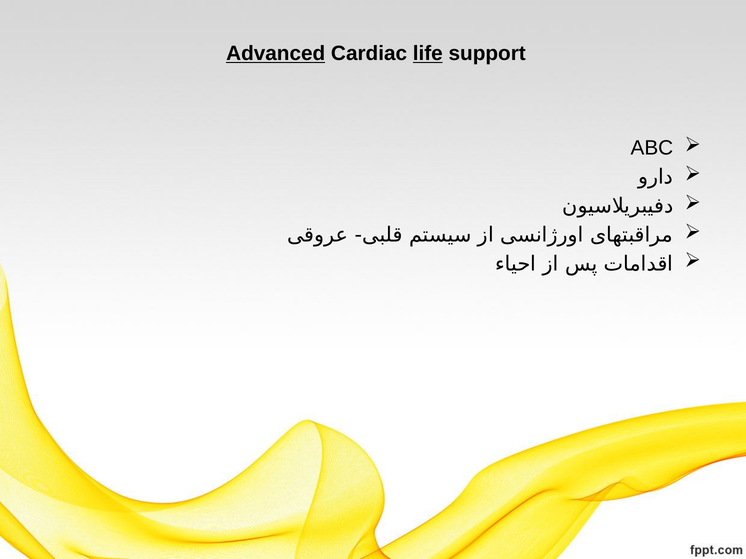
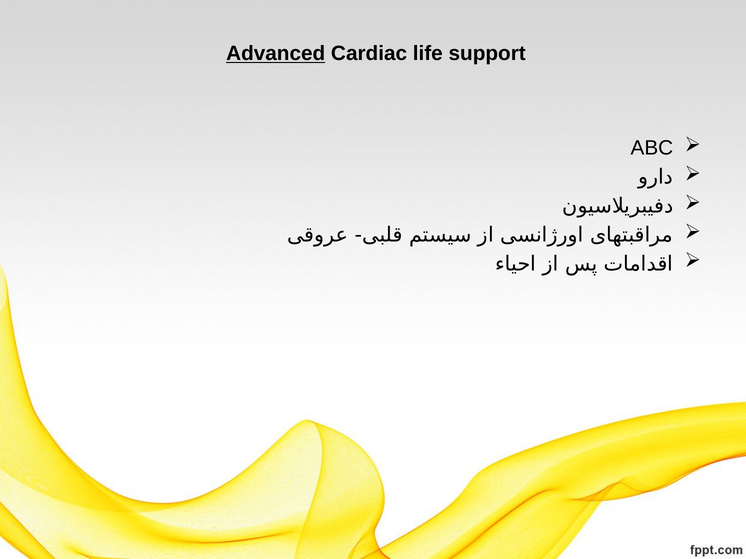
life underline: present -> none (428, 54)
